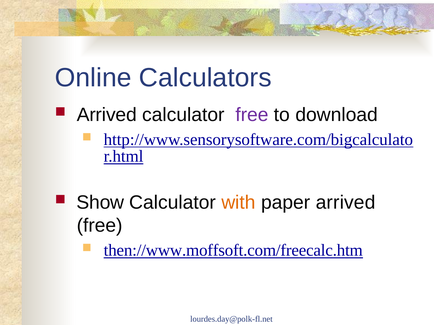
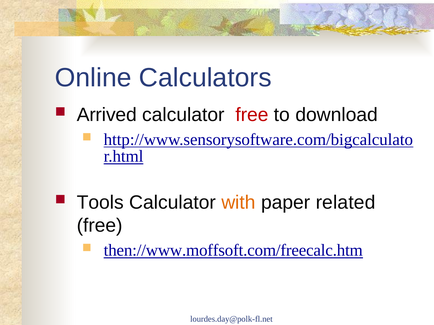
free colour: purple -> red (252, 115)
Show: Show -> Tools (100, 203)
paper arrived: arrived -> related (346, 203)
